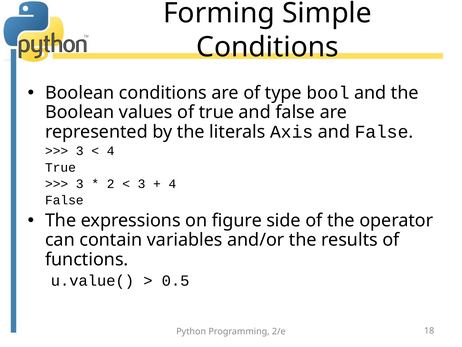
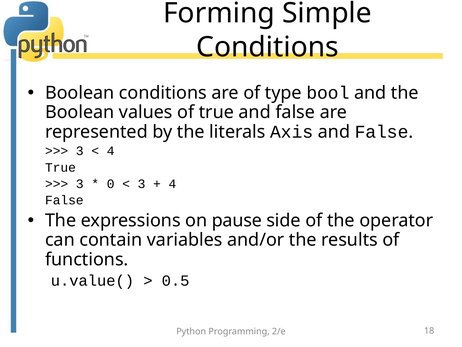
2: 2 -> 0 (111, 184)
figure: figure -> pause (237, 220)
